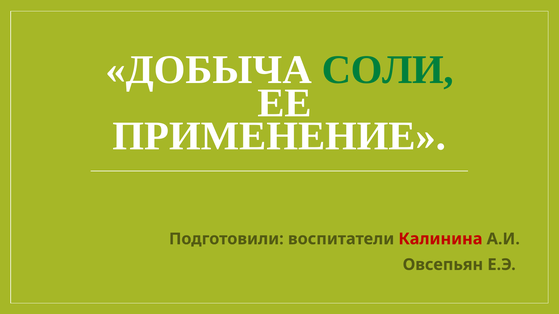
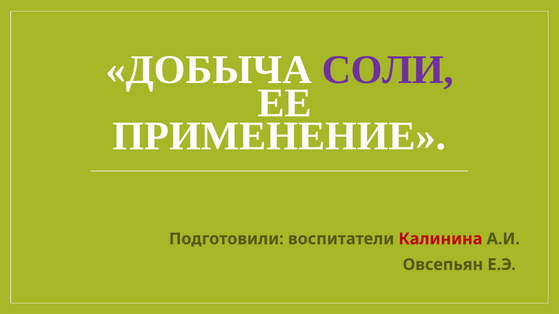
СОЛИ colour: green -> purple (388, 70)
